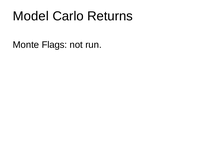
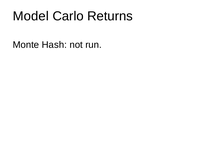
Flags: Flags -> Hash (54, 45)
